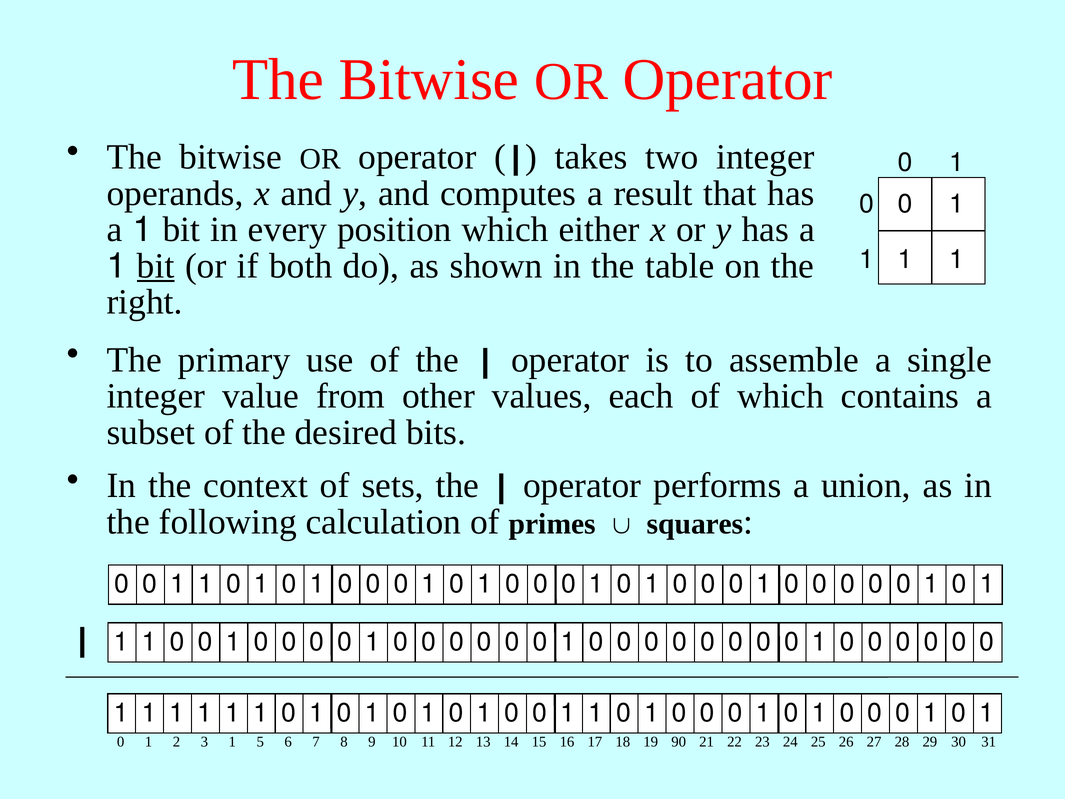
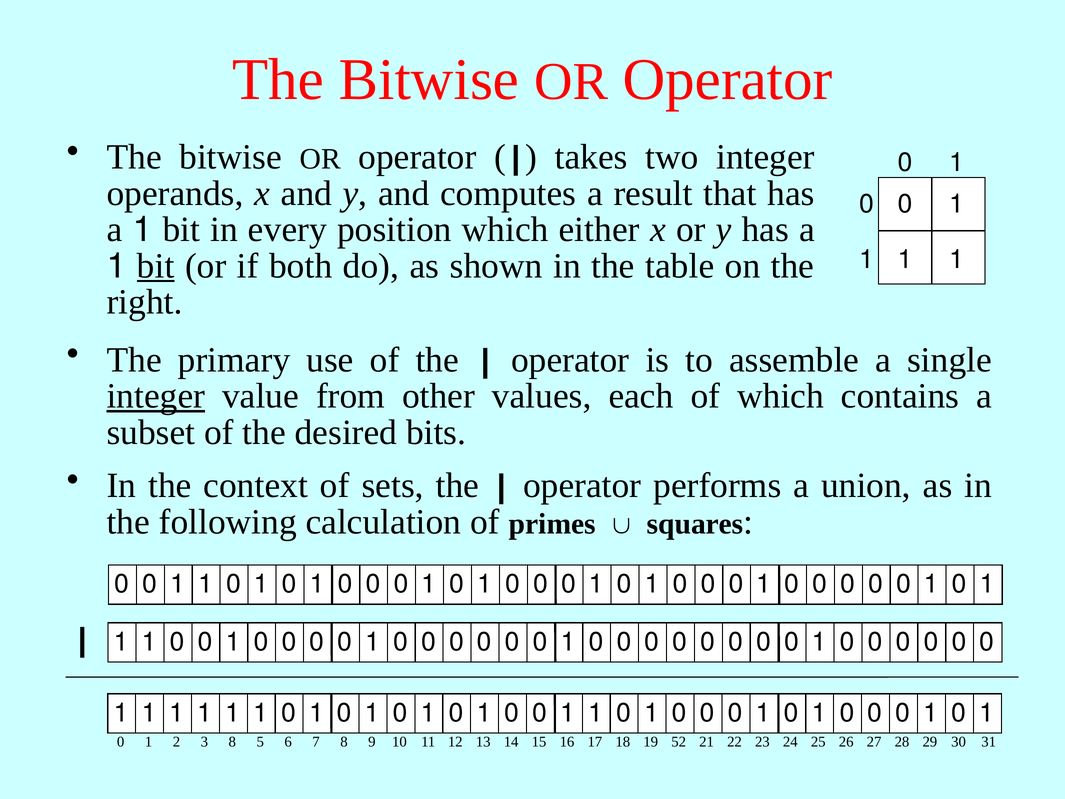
integer underline: none -> present (156, 396)
3 1: 1 -> 8 (232, 742)
90: 90 -> 52 (679, 742)
